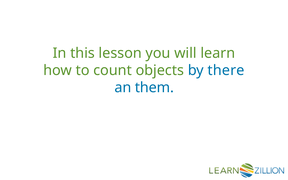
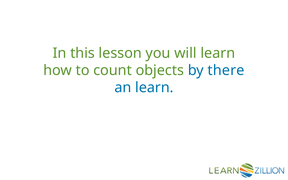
an them: them -> learn (154, 88)
